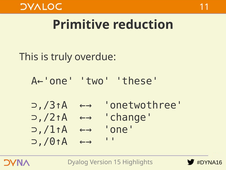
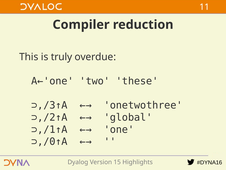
Primitive: Primitive -> Compiler (81, 25)
change: change -> global (128, 117)
